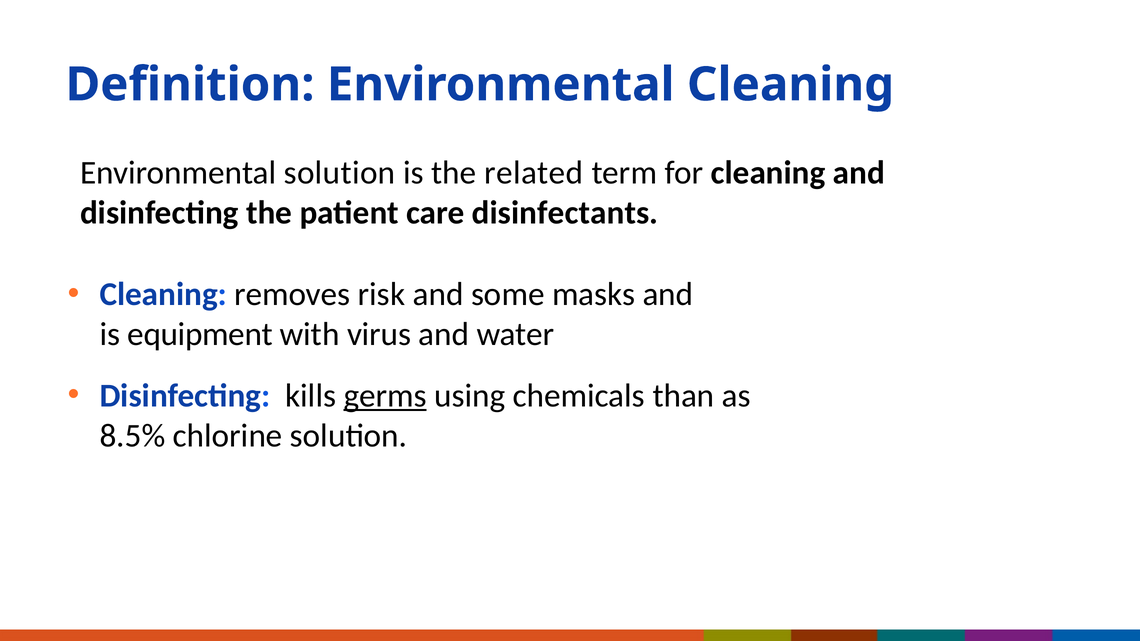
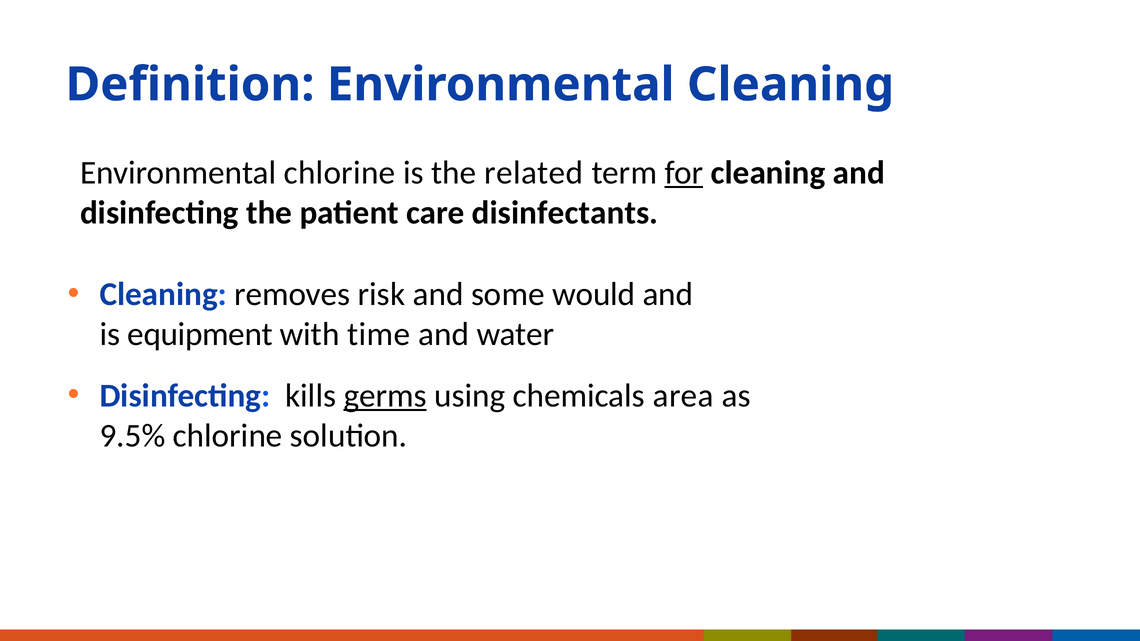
Environmental solution: solution -> chlorine (340, 173)
for underline: none -> present (684, 173)
masks: masks -> would (594, 295)
virus: virus -> time (379, 335)
than: than -> area (683, 396)
8.5%: 8.5% -> 9.5% (133, 436)
